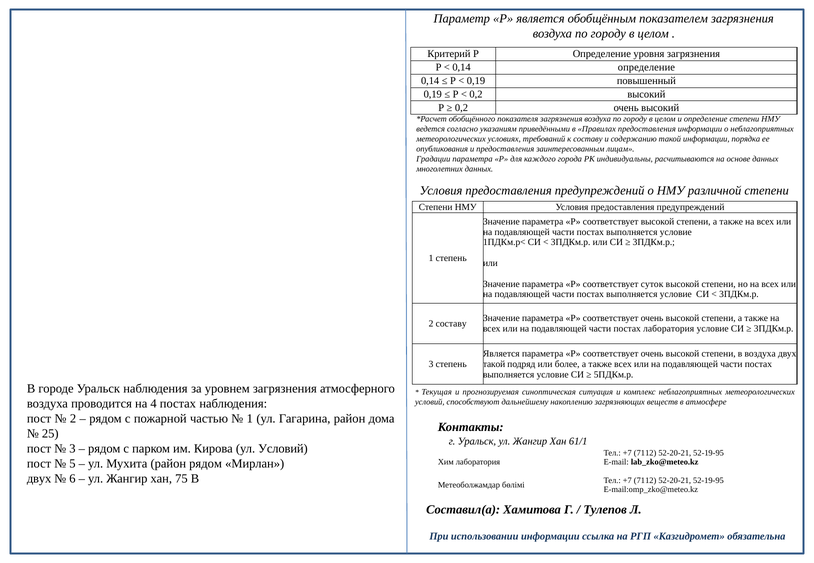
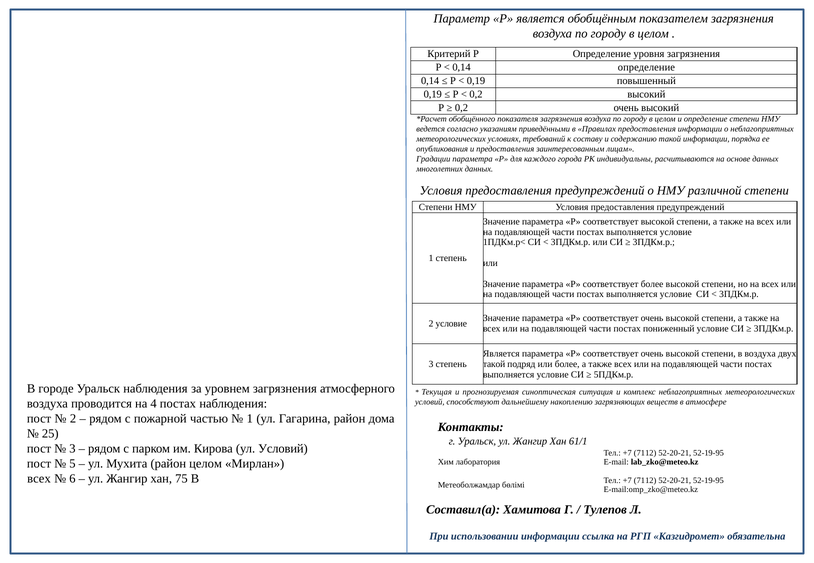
соответствует суток: суток -> более (652, 284)
2 составу: составу -> условие (451, 324)
постах лаборатория: лаборатория -> пониженный (669, 329)
район рядом: рядом -> целом (206, 464)
двух: двух -> всех (39, 479)
